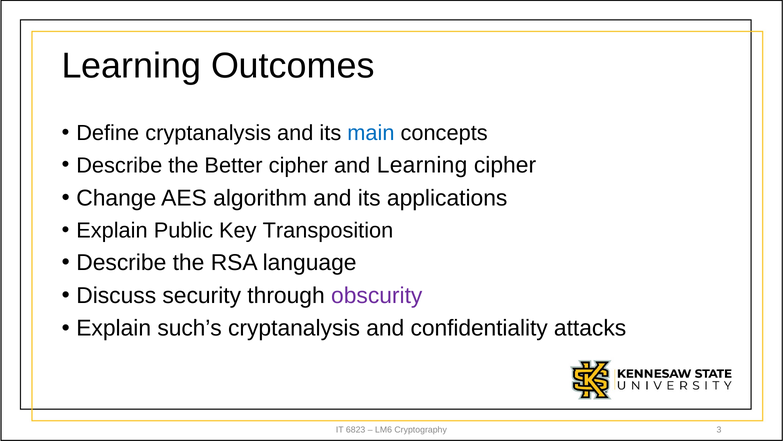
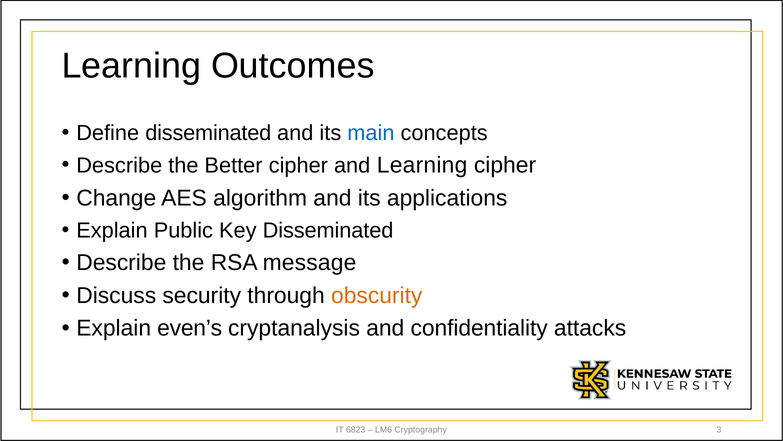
Define cryptanalysis: cryptanalysis -> disseminated (208, 133)
Key Transposition: Transposition -> Disseminated (328, 230)
language: language -> message (309, 262)
obscurity colour: purple -> orange (377, 295)
such’s: such’s -> even’s (190, 328)
